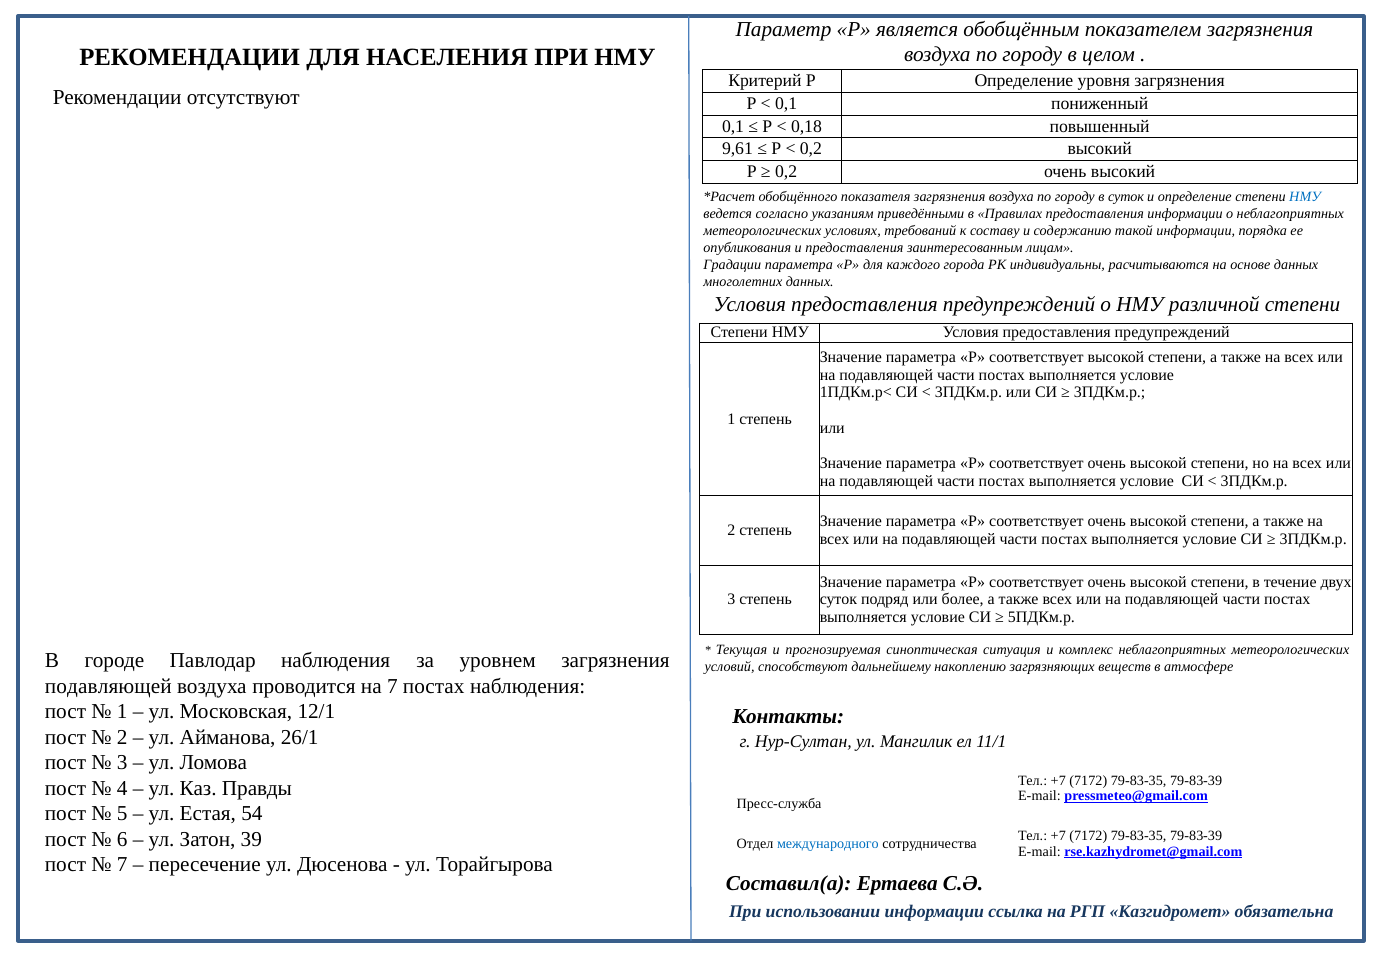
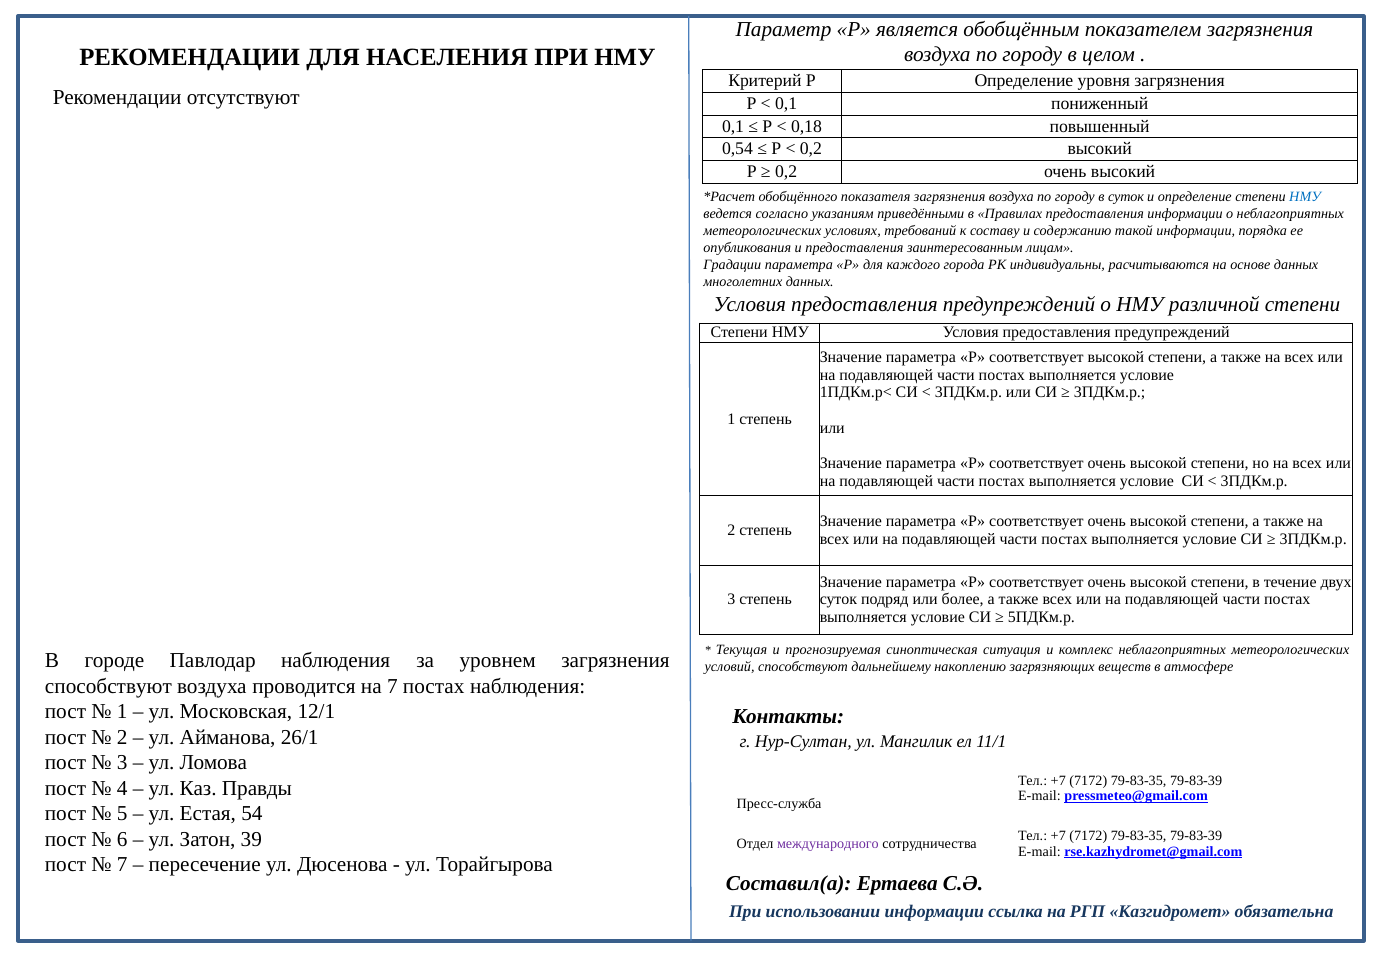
9,61: 9,61 -> 0,54 (737, 149)
подавляющей: подавляющей -> способствуют (108, 686)
международного colour: blue -> purple (828, 844)
